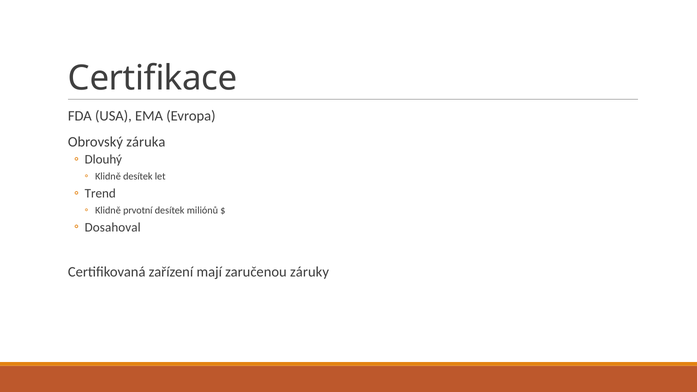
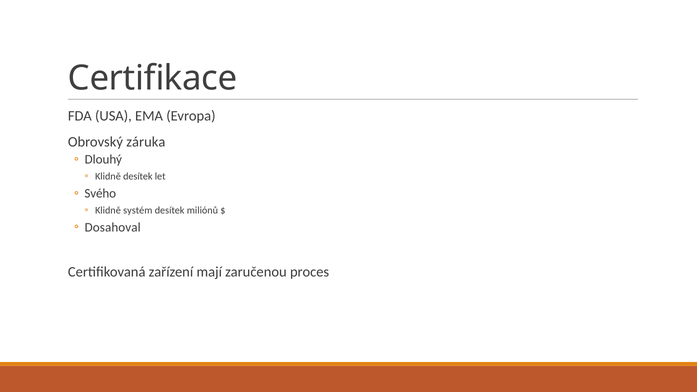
Trend: Trend -> Svého (100, 193)
prvotní: prvotní -> systém (138, 210)
záruky: záruky -> proces (310, 272)
